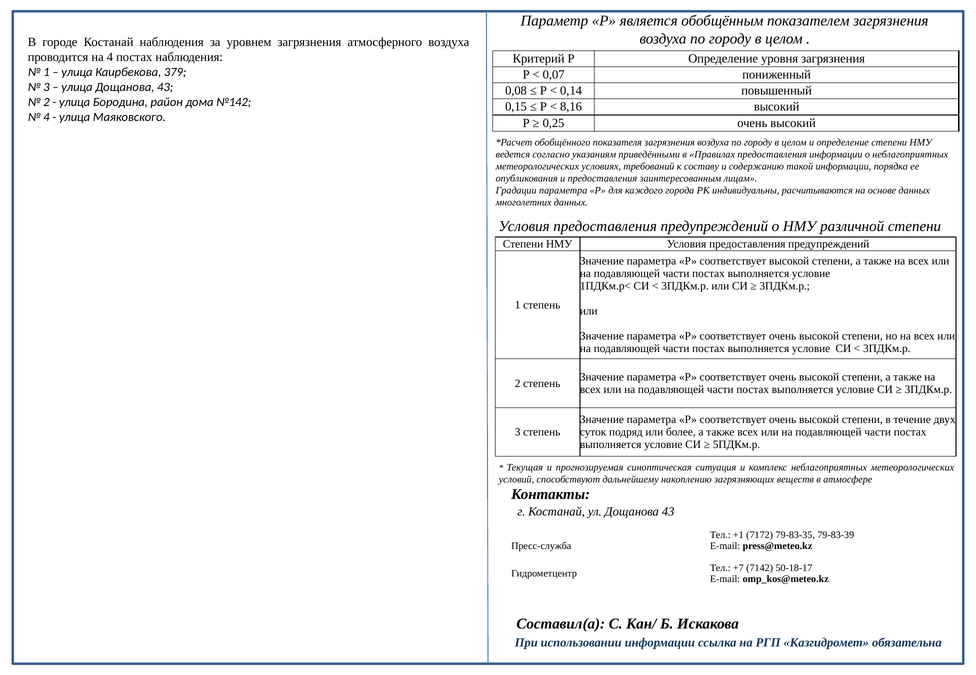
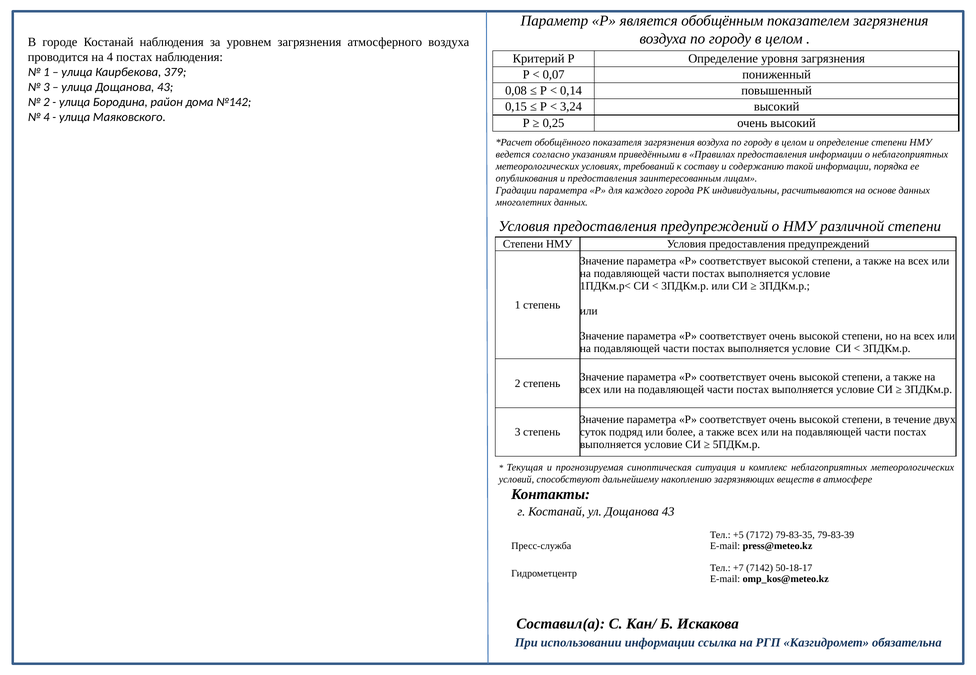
8,16: 8,16 -> 3,24 (571, 107)
+1: +1 -> +5 (738, 535)
